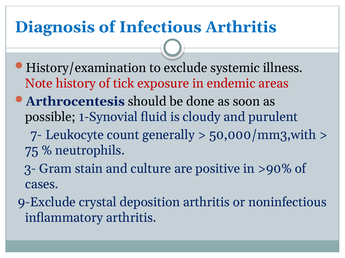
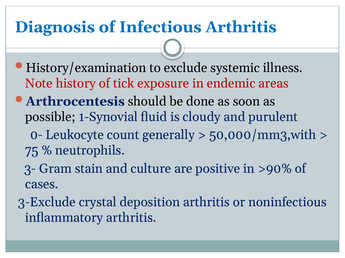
7-: 7- -> 0- (36, 135)
9-Exclude: 9-Exclude -> 3-Exclude (47, 203)
